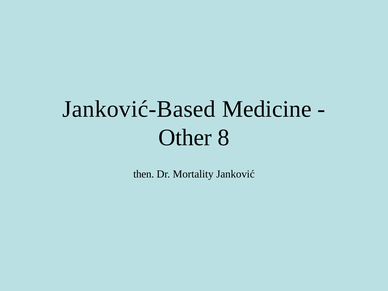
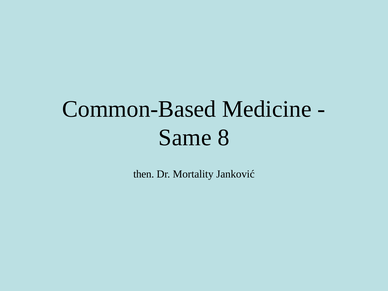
Janković-Based: Janković-Based -> Common-Based (139, 109)
Other: Other -> Same (185, 137)
